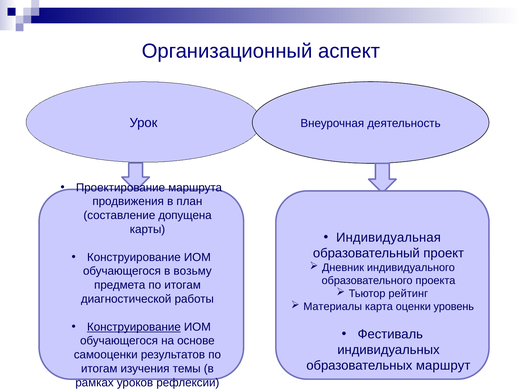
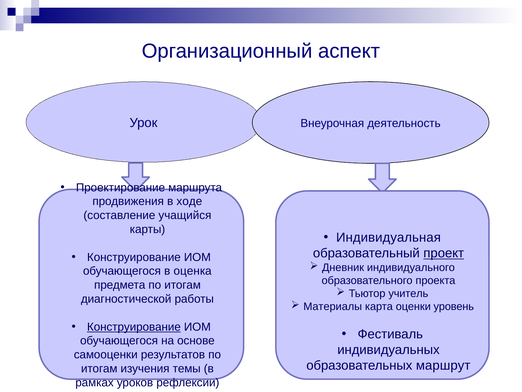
план: план -> ходе (189, 201)
допущена: допущена -> учащийся (185, 215)
проект underline: none -> present (444, 253)
возьму: возьму -> оценка (193, 271)
рейтинг: рейтинг -> учитель (408, 293)
